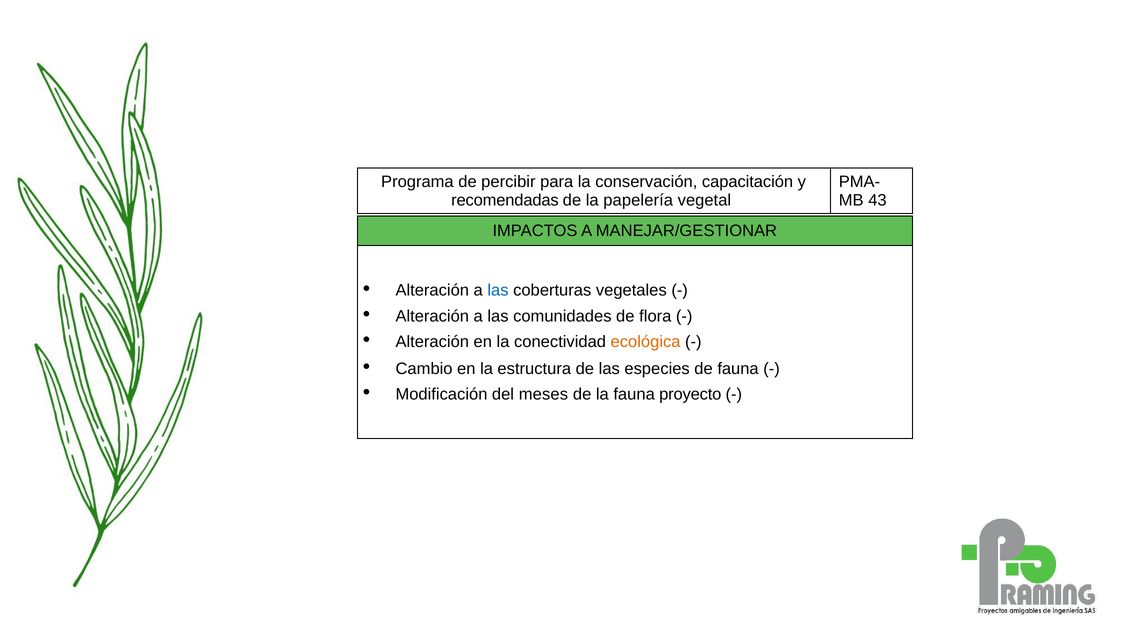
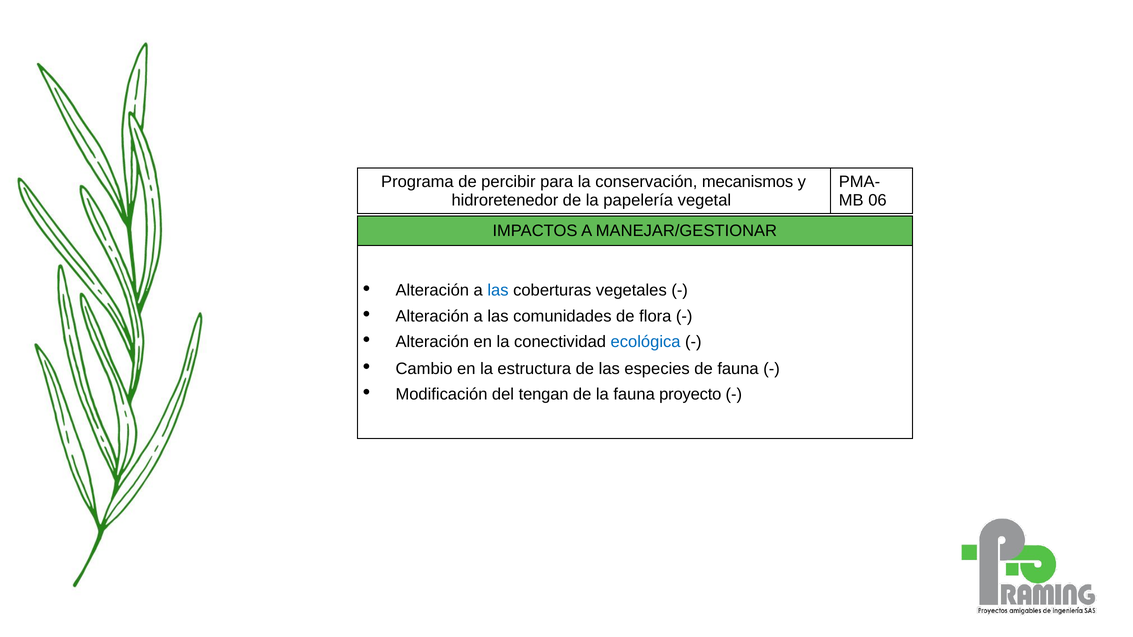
capacitación: capacitación -> mecanismos (748, 182)
recomendadas: recomendadas -> hidroretenedor (505, 200)
43: 43 -> 06 (877, 200)
ecológica colour: orange -> blue (646, 342)
meses: meses -> tengan (544, 394)
